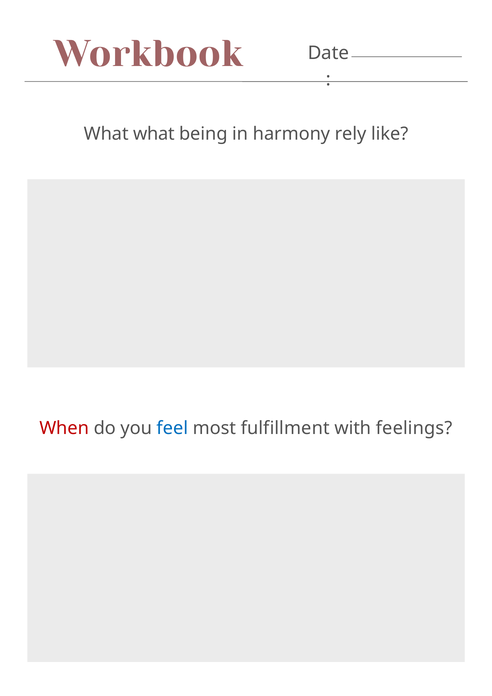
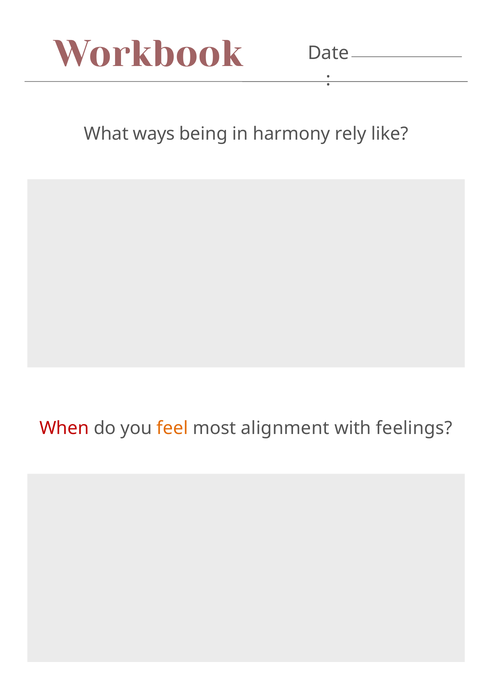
What what: what -> ways (154, 134)
feel colour: blue -> orange (172, 428)
fulfillment: fulfillment -> alignment (285, 428)
